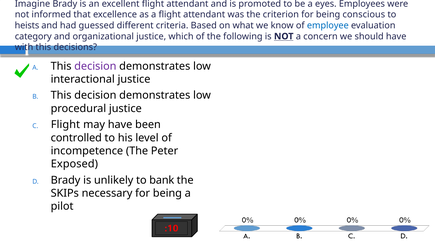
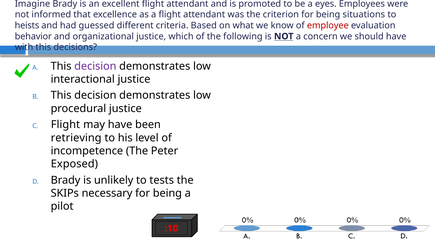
conscious: conscious -> situations (364, 15)
employee colour: blue -> red (328, 25)
category: category -> behavior (33, 36)
controlled: controlled -> retrieving (76, 138)
bank: bank -> tests (162, 180)
